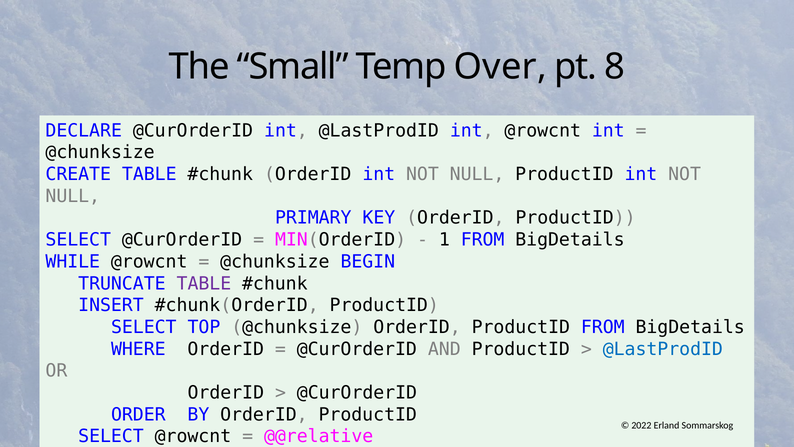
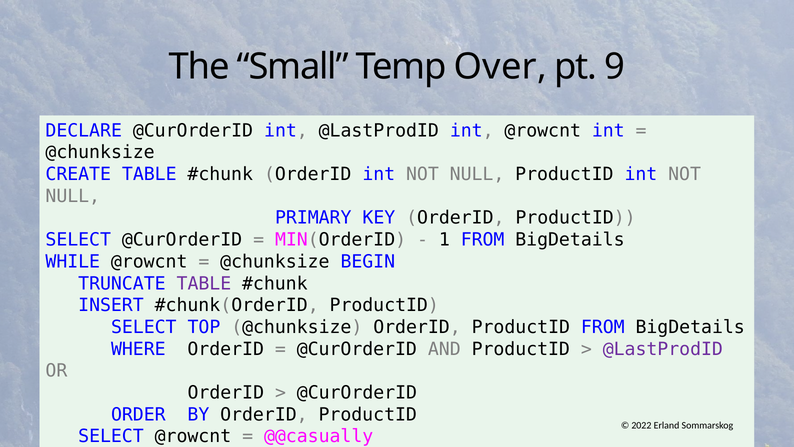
8: 8 -> 9 (614, 67)
@LastProdID colour: blue -> purple (663, 349)
@@relative: @@relative -> @@casually (319, 436)
